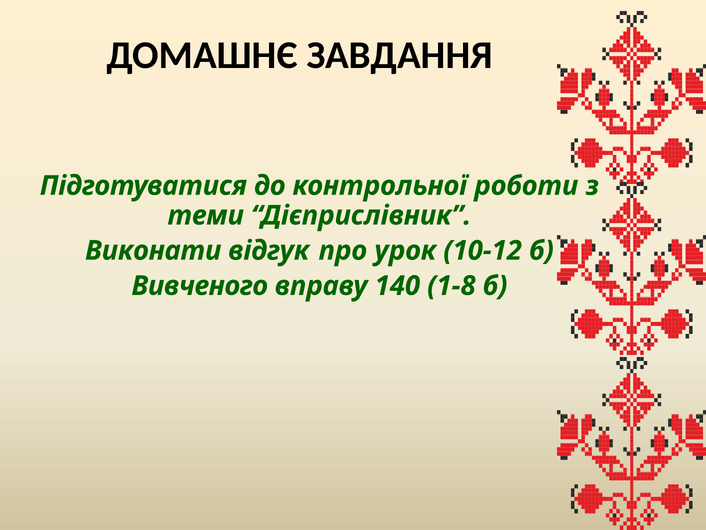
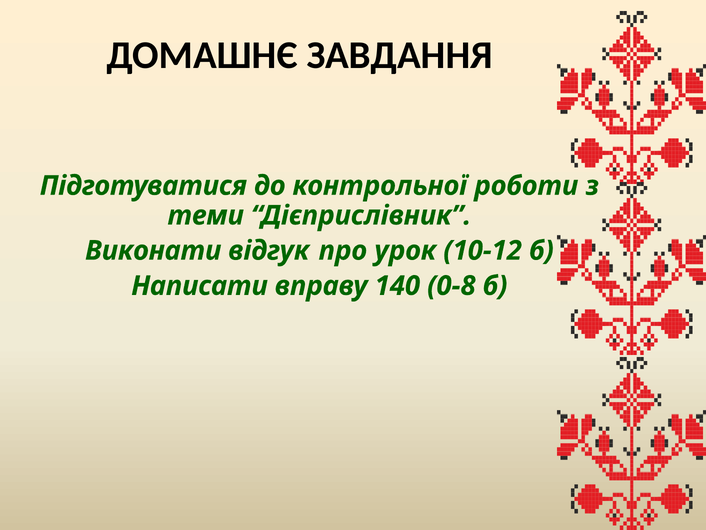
Вивченого: Вивченого -> Написати (200, 286)
1-8: 1-8 -> 0-8 (451, 286)
